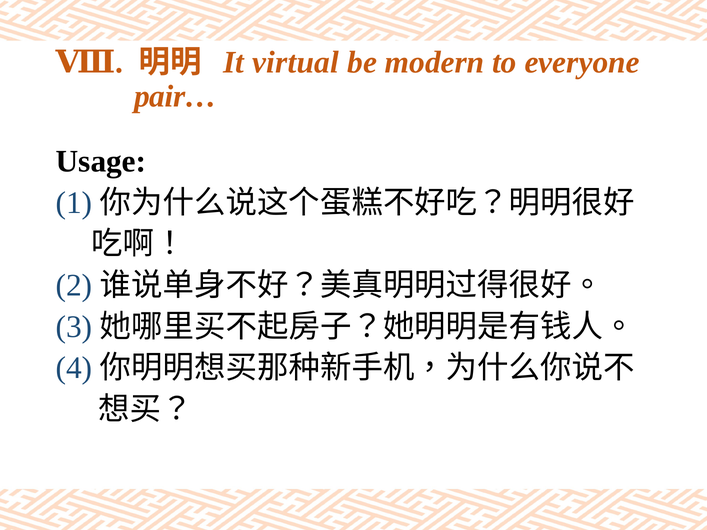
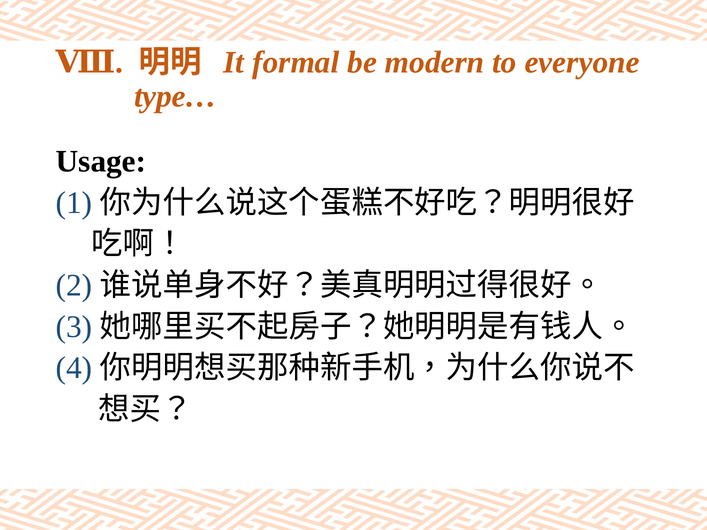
virtual: virtual -> formal (296, 62)
pair…: pair… -> type… (175, 96)
